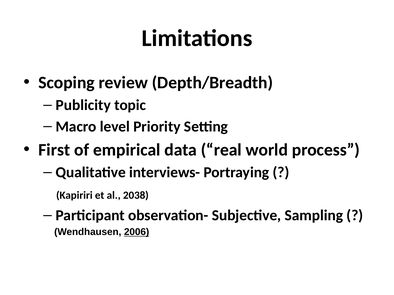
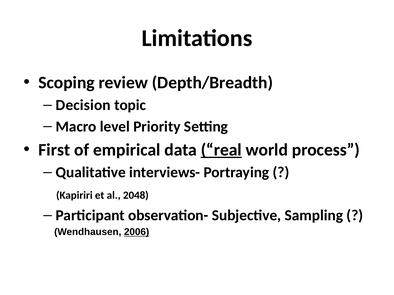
Publicity: Publicity -> Decision (83, 105)
real underline: none -> present (221, 150)
2038: 2038 -> 2048 (136, 196)
